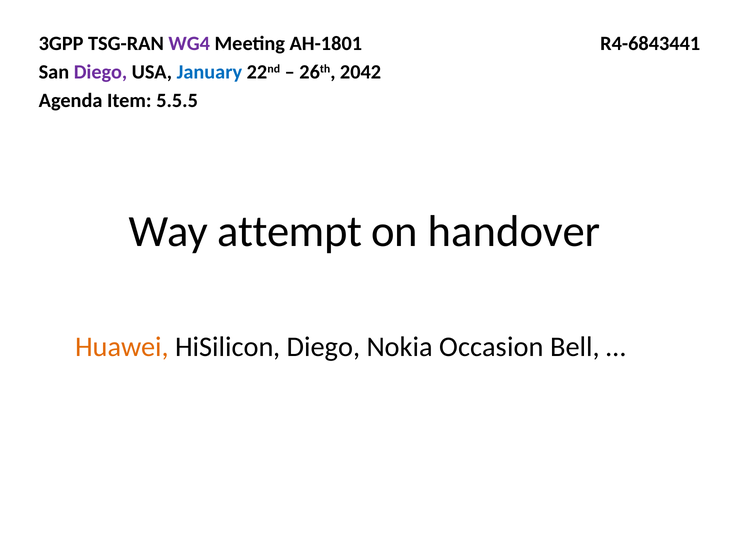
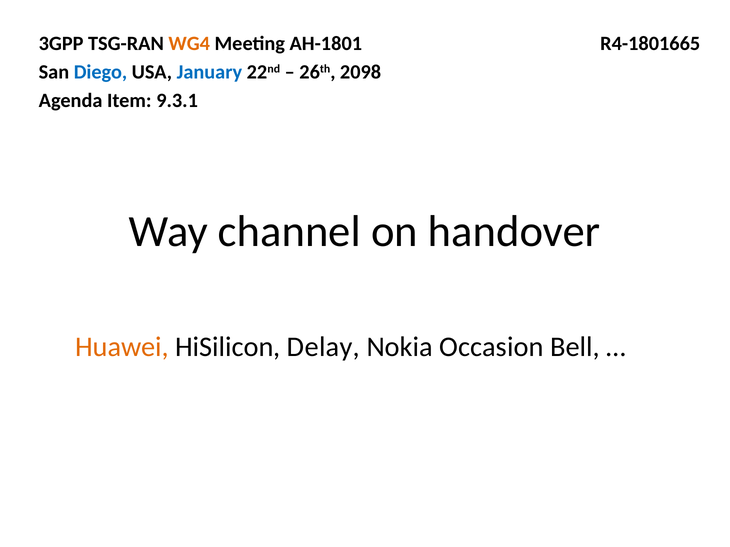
WG4 colour: purple -> orange (189, 44)
R4-6843441: R4-6843441 -> R4-1801665 (650, 44)
Diego colour: purple -> blue (100, 72)
2042: 2042 -> 2098 (361, 72)
5.5.5: 5.5.5 -> 9.3.1 (177, 101)
attempt: attempt -> channel (289, 232)
HiSilicon Diego: Diego -> Delay (323, 347)
